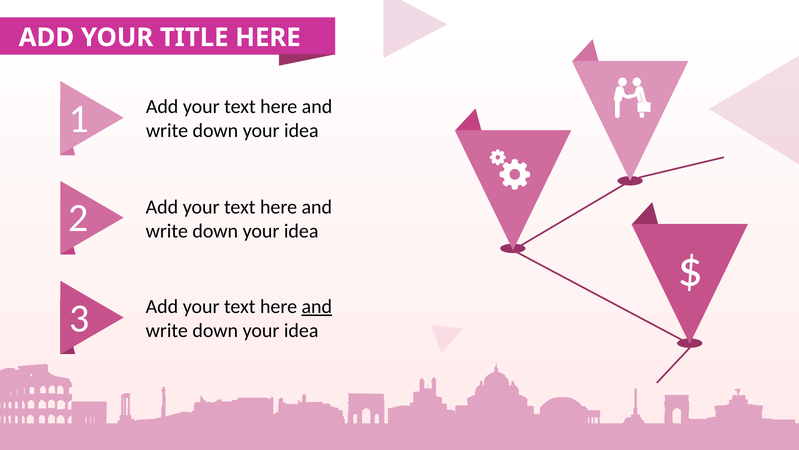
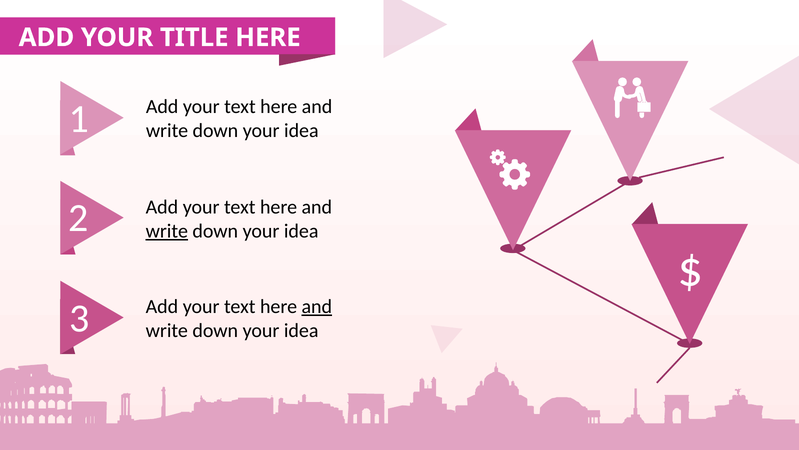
write underline: none -> present (167, 231)
